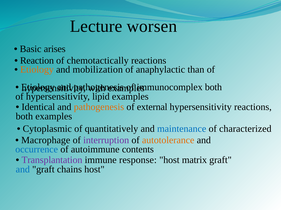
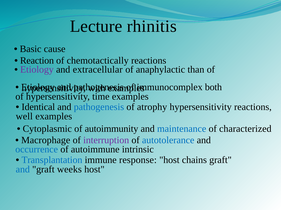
worsen: worsen -> rhinitis (152, 26)
arises: arises -> cause (55, 49)
Etiology colour: orange -> purple (37, 70)
mobilization: mobilization -> extracellular (98, 70)
lipid: lipid -> time (101, 97)
pathogenesis colour: orange -> blue (99, 107)
external: external -> atrophy (152, 107)
both: both -> well (24, 117)
quantitatively: quantitatively -> autoimmunity (112, 129)
autotolerance colour: orange -> blue (168, 141)
contents: contents -> intrinsic (138, 150)
Transplantation colour: purple -> blue (52, 160)
matrix: matrix -> chains (194, 160)
chains: chains -> weeks (69, 170)
